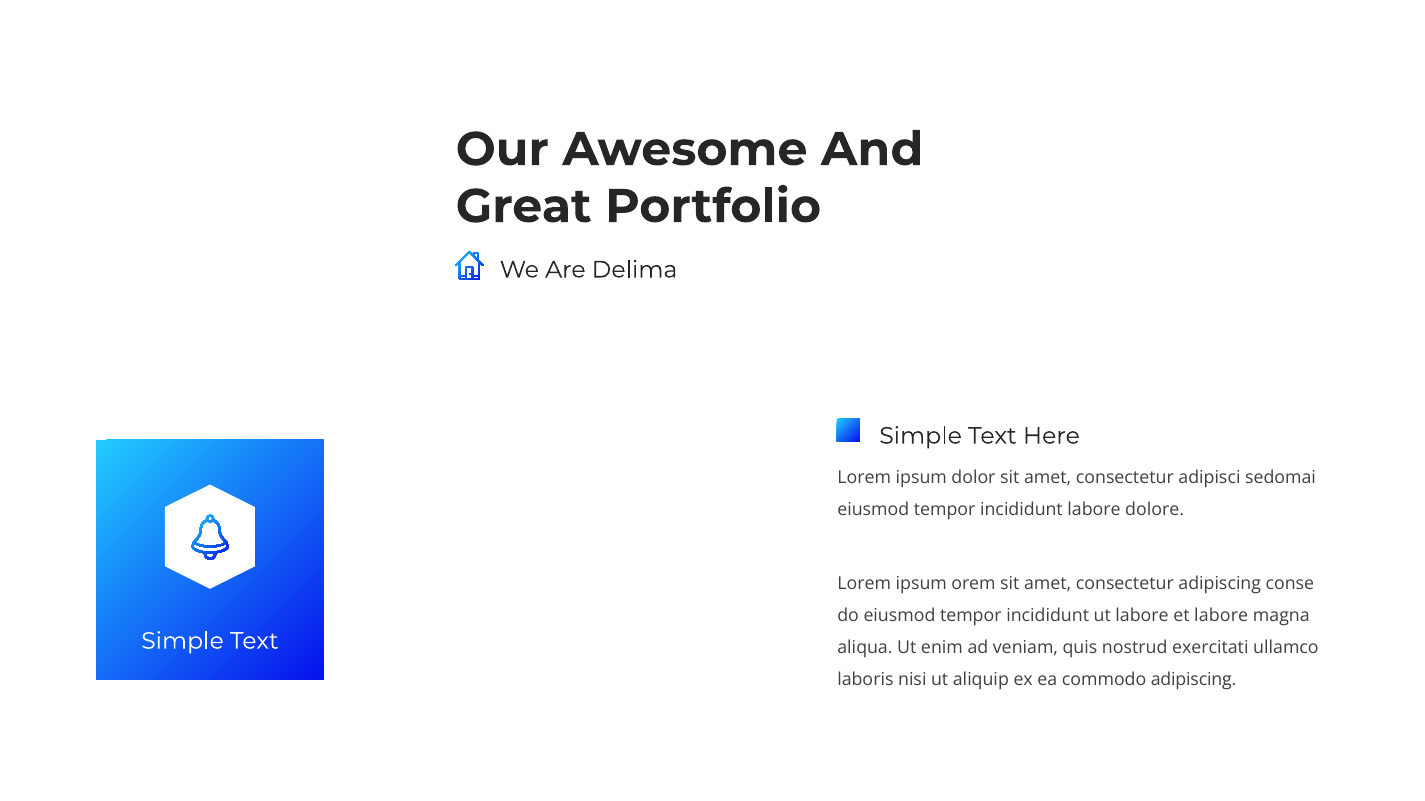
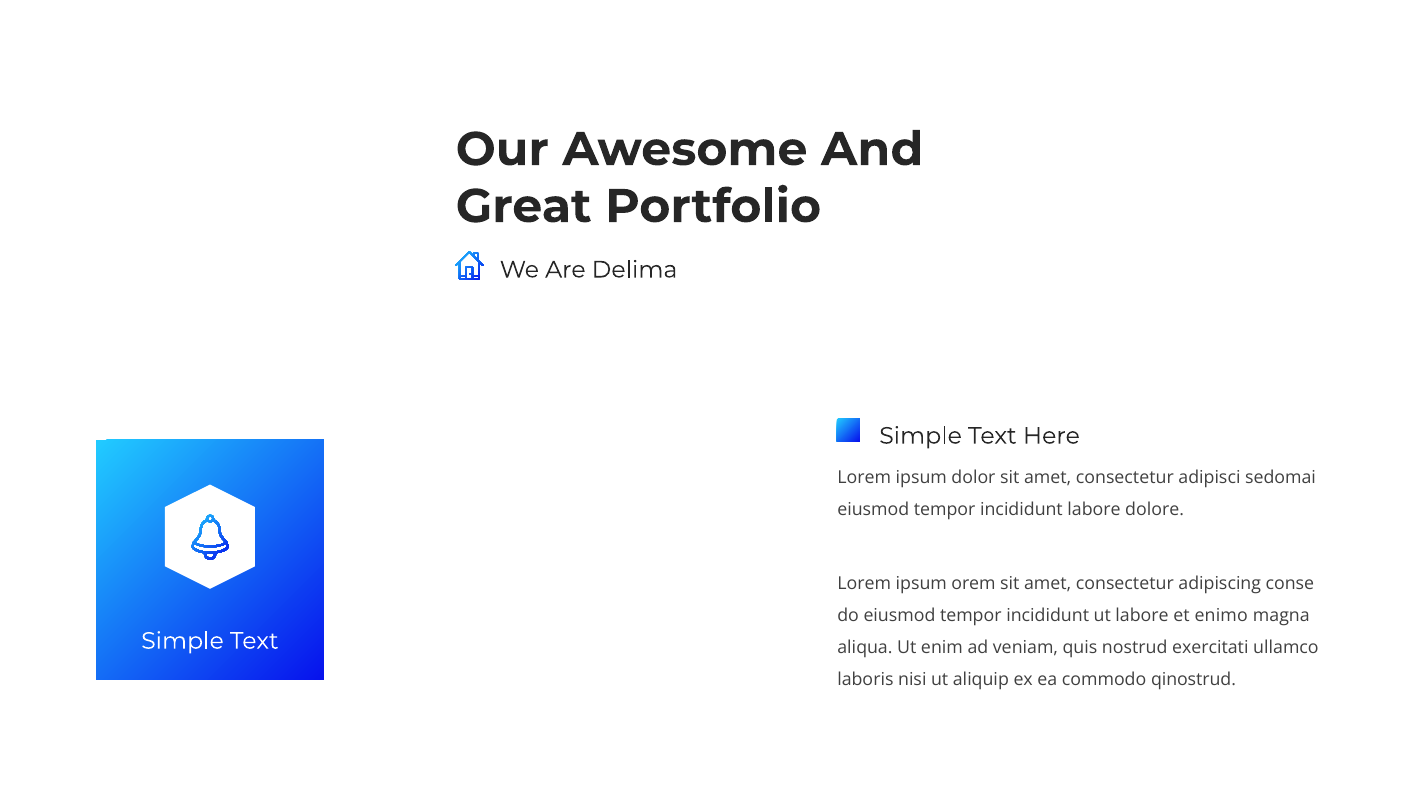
et labore: labore -> enimo (1221, 616)
commodo adipiscing: adipiscing -> qinostrud (1193, 680)
